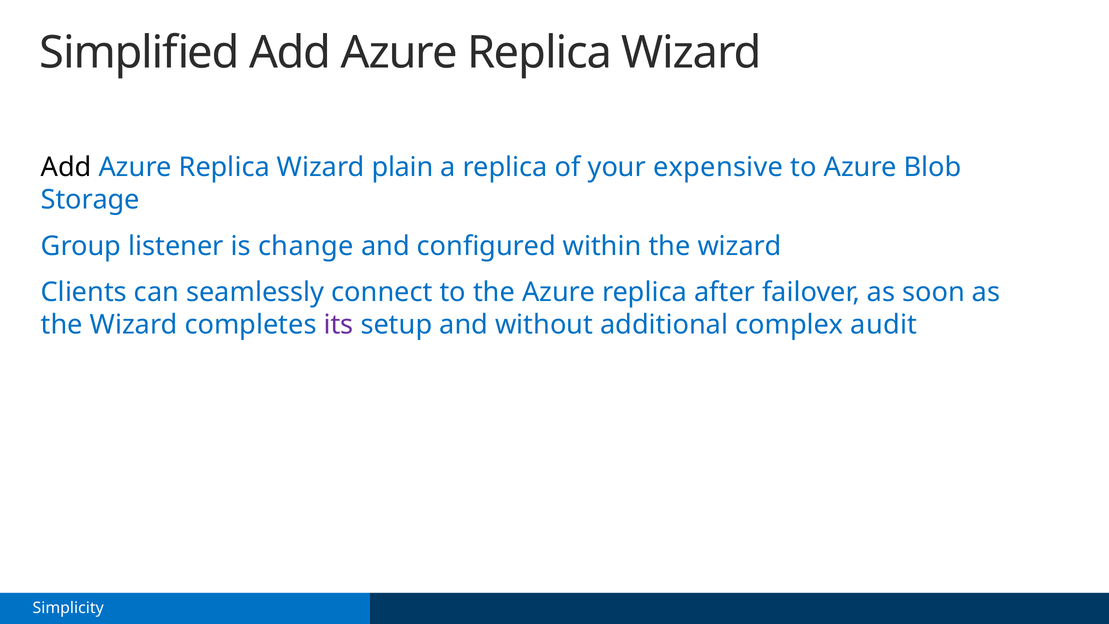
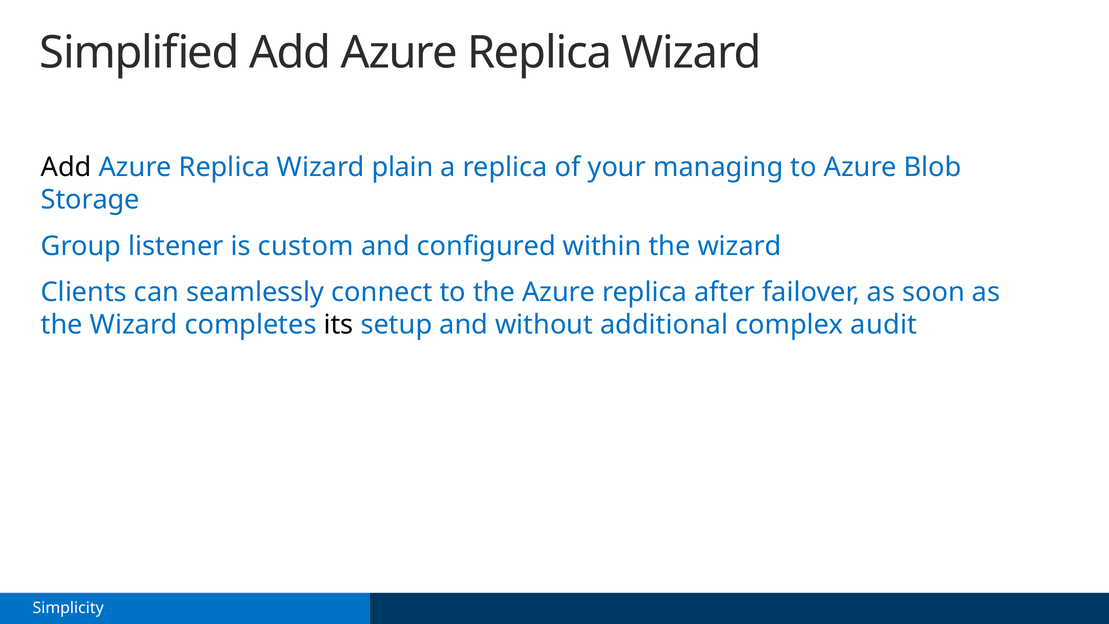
expensive: expensive -> managing (718, 167)
change: change -> custom (306, 246)
its colour: purple -> black (339, 325)
